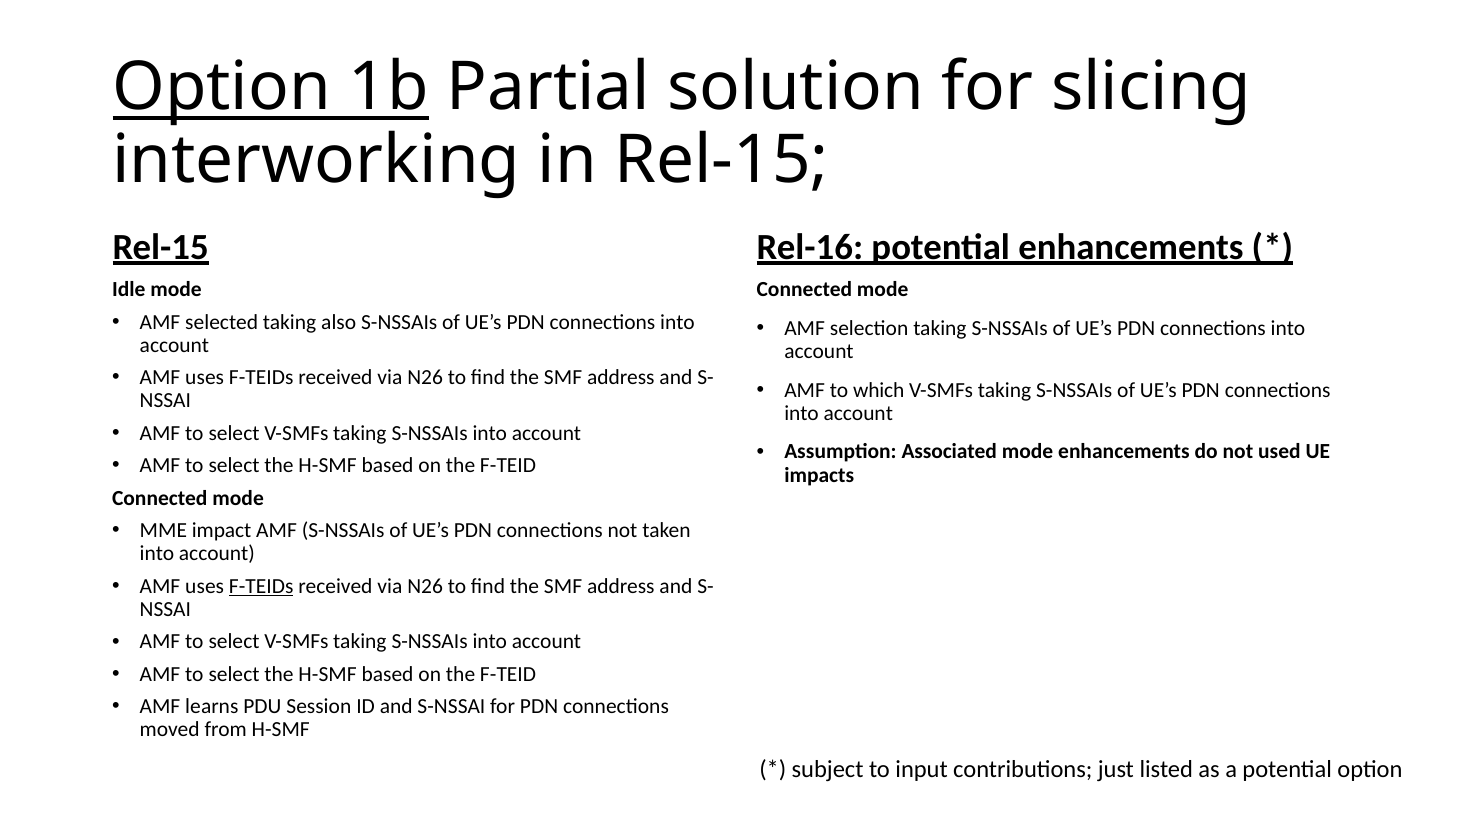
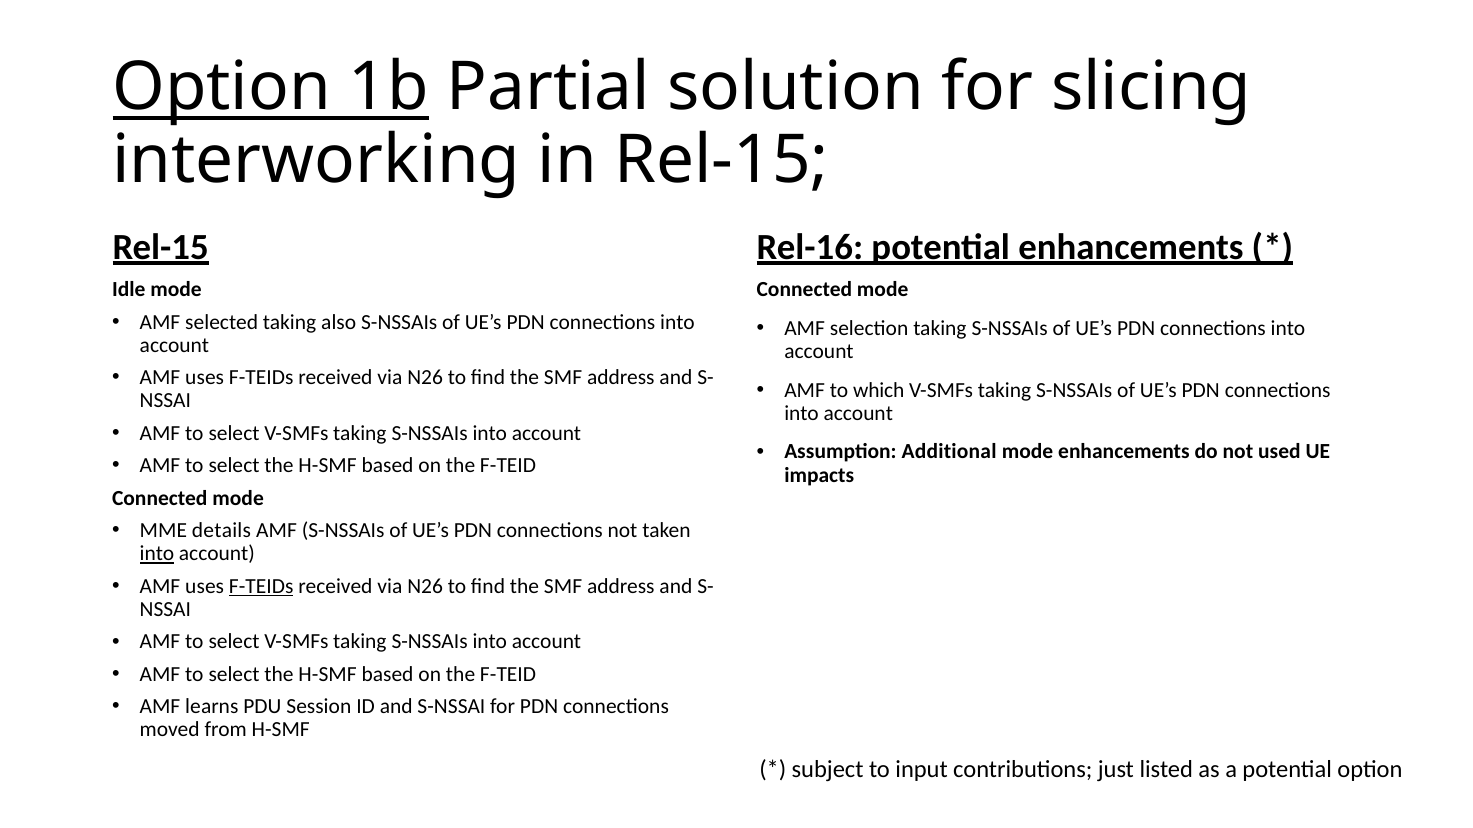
Associated: Associated -> Additional (949, 452)
impact: impact -> details (221, 531)
into underline: none -> present (157, 554)
